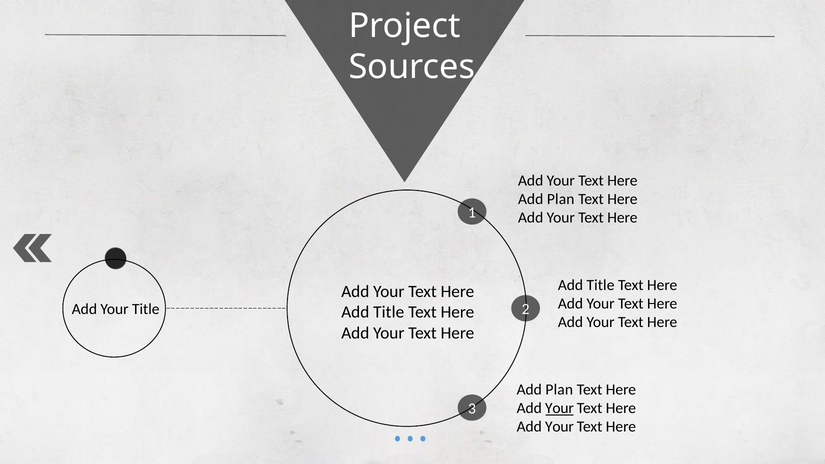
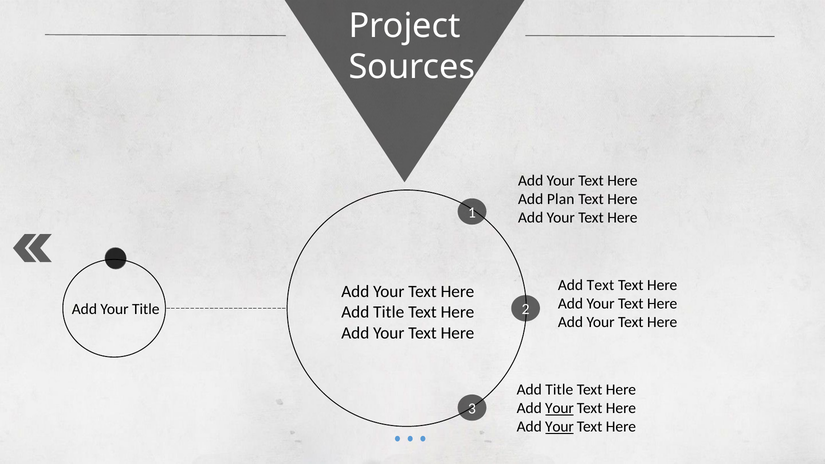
Title: Title -> Text (600, 285)
Plan: Plan -> Title (559, 390)
Your underline: none -> present (559, 427)
